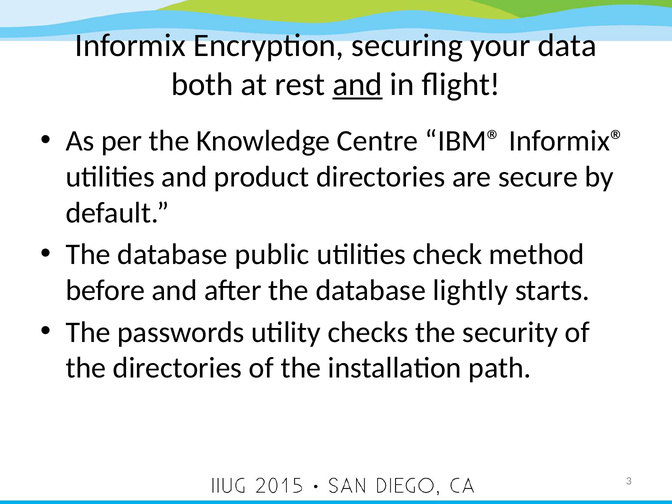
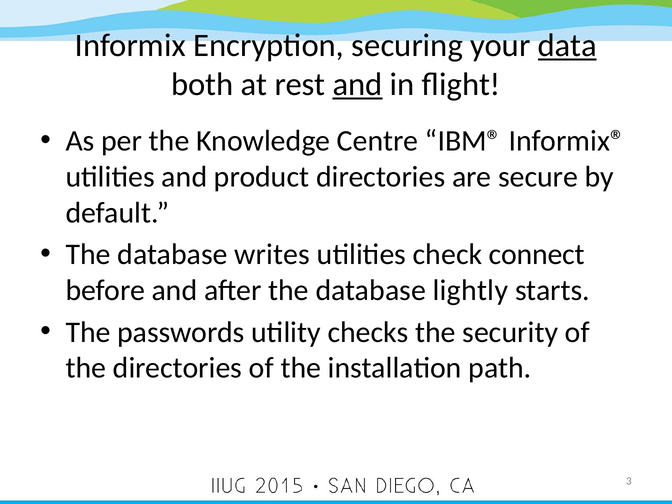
data underline: none -> present (567, 45)
public: public -> writes (272, 254)
method: method -> connect (537, 254)
